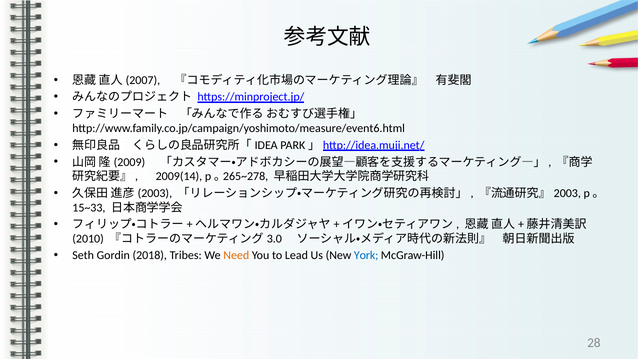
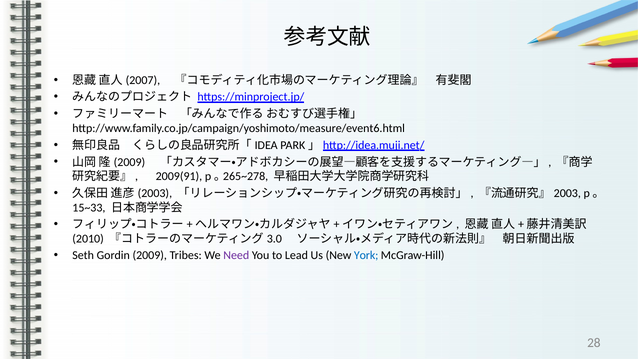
2009(14: 2009(14 -> 2009(91 (179, 176)
2018: 2018 -> 2009 (150, 255)
Need colour: orange -> purple (236, 255)
